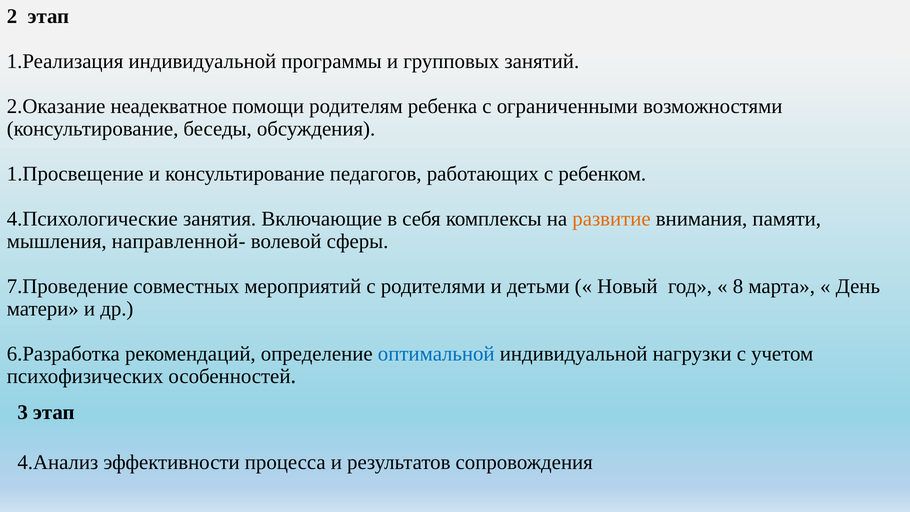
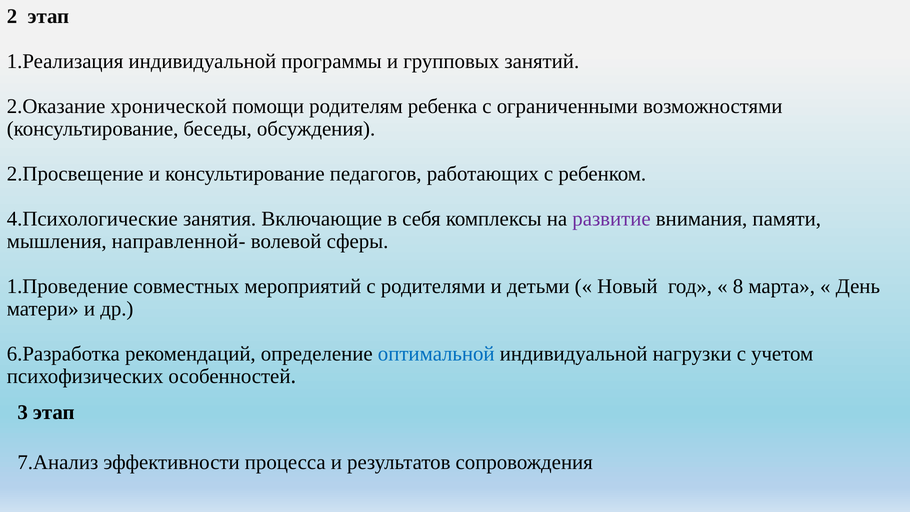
неадекватное: неадекватное -> хронической (169, 106)
1.Просвещение: 1.Просвещение -> 2.Просвещение (75, 174)
развитие colour: orange -> purple (612, 219)
7.Проведение: 7.Проведение -> 1.Проведение (68, 286)
4.Анализ: 4.Анализ -> 7.Анализ (58, 462)
